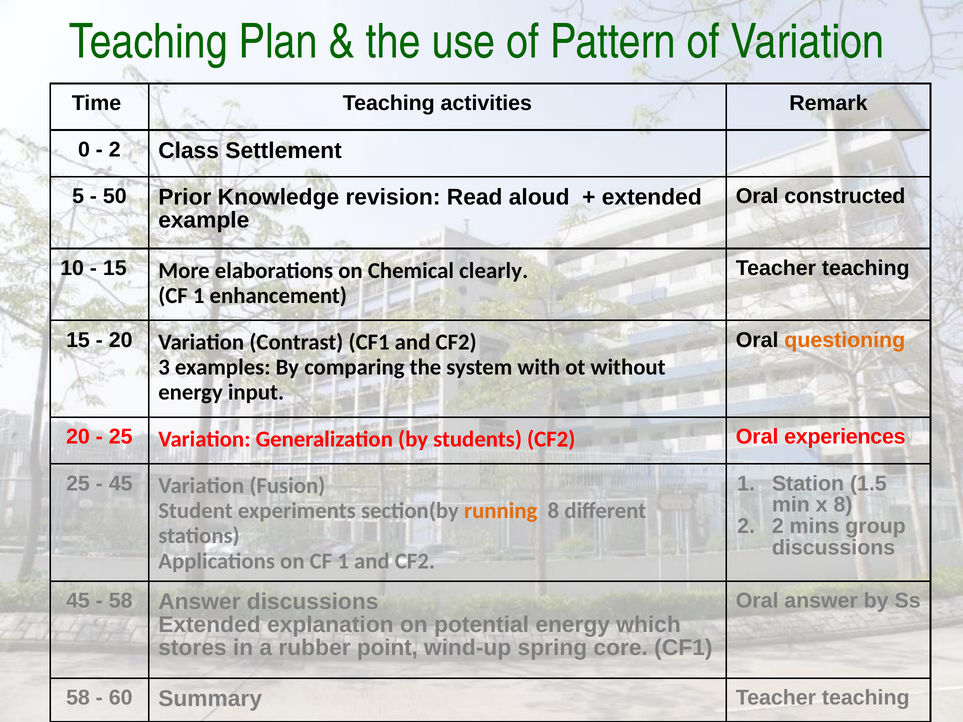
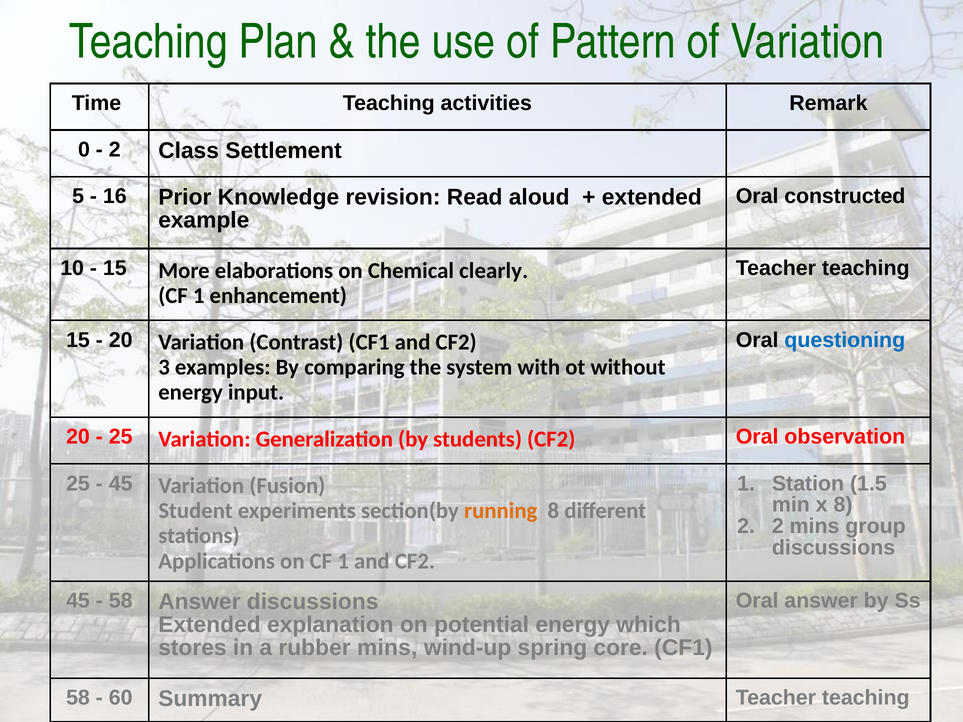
50: 50 -> 16 (115, 196)
questioning colour: orange -> blue (845, 340)
experiences: experiences -> observation (845, 437)
rubber point: point -> mins (387, 648)
